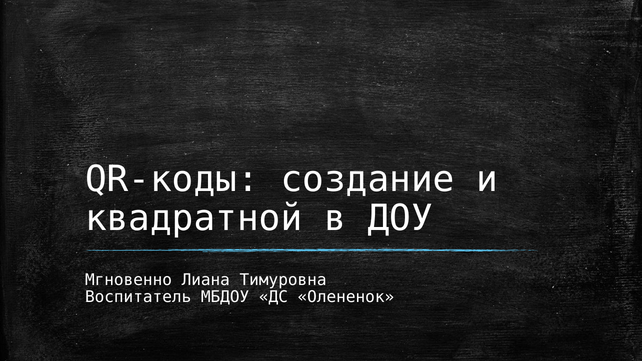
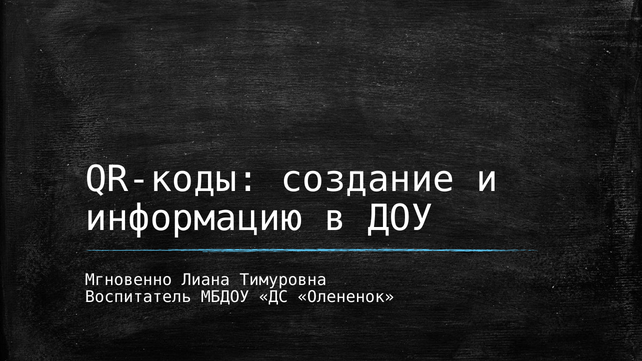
квадратной: квадратной -> информацию (194, 219)
